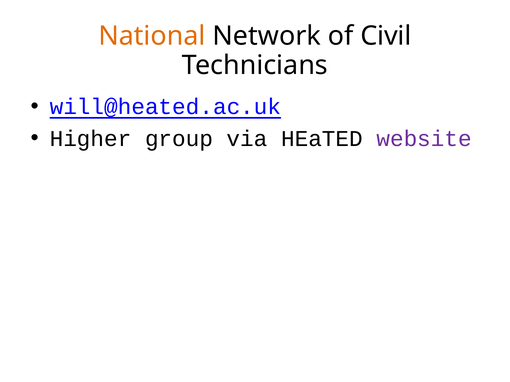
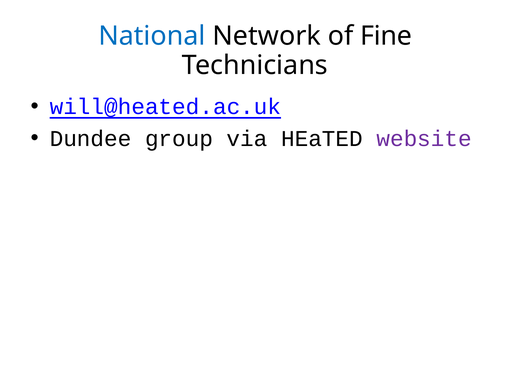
National colour: orange -> blue (152, 36)
Civil: Civil -> Fine (386, 36)
Higher: Higher -> Dundee (91, 139)
